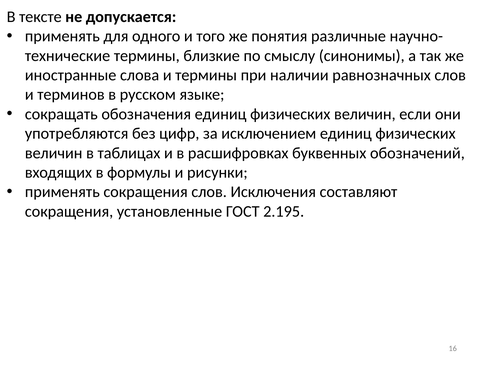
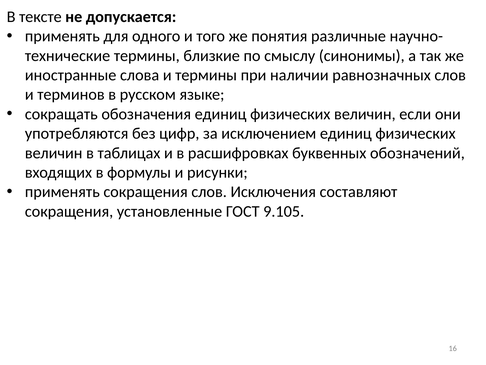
2.195: 2.195 -> 9.105 (284, 211)
